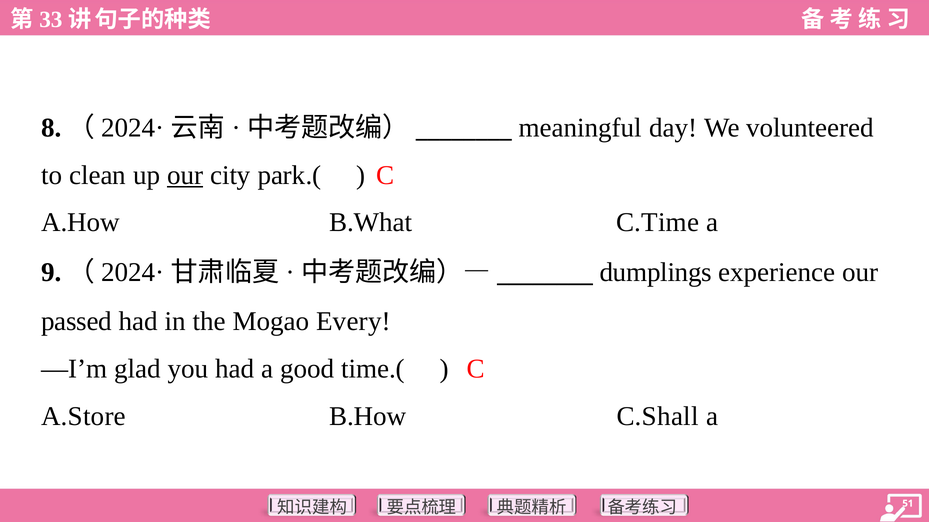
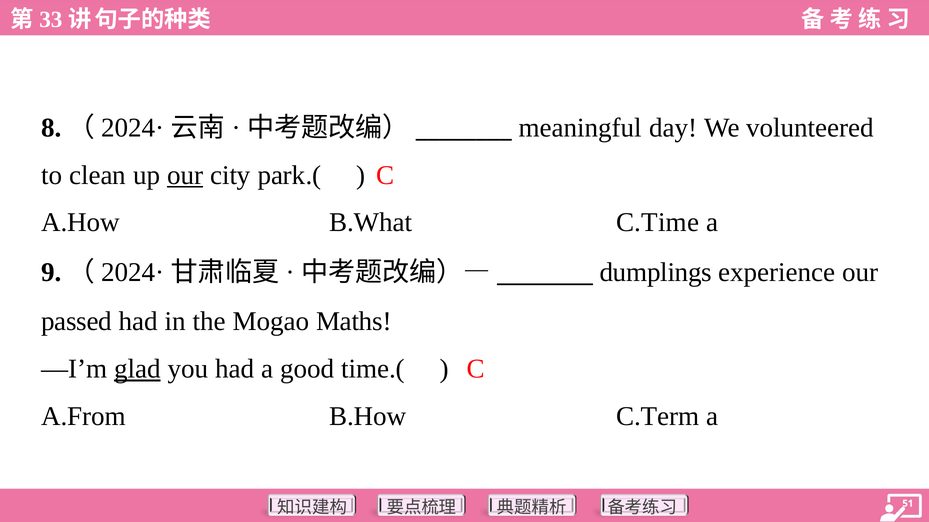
Every: Every -> Maths (354, 322)
glad underline: none -> present (137, 369)
A.Store: A.Store -> A.From (84, 417)
C.Shall: C.Shall -> C.Term (658, 417)
